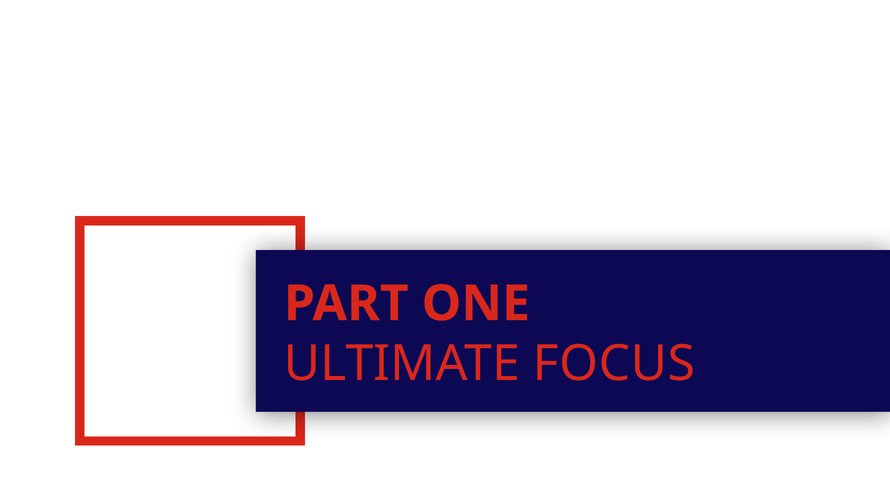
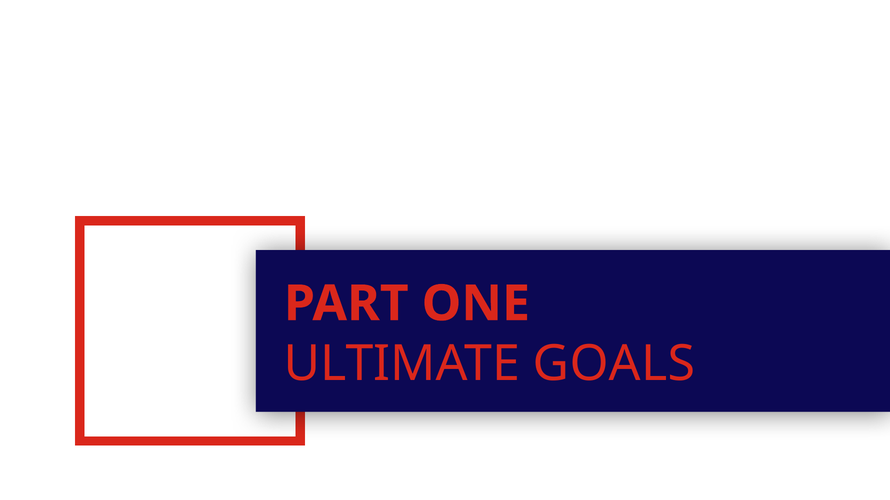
FOCUS: FOCUS -> GOALS (614, 364)
